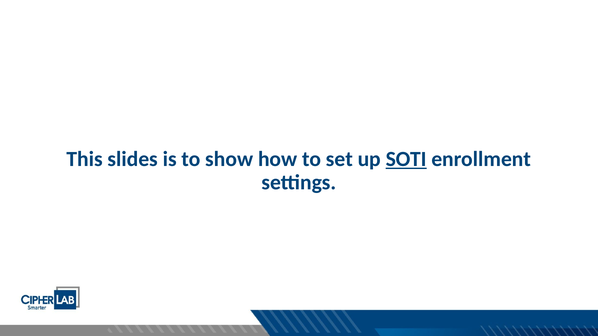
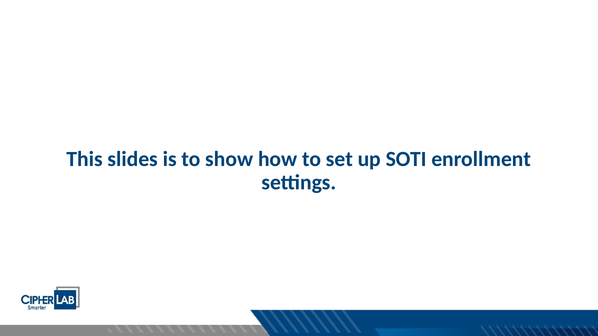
SOTI underline: present -> none (406, 159)
